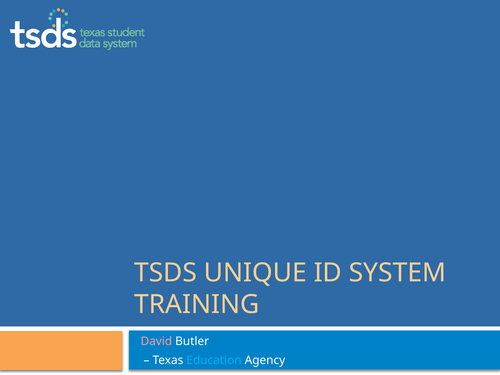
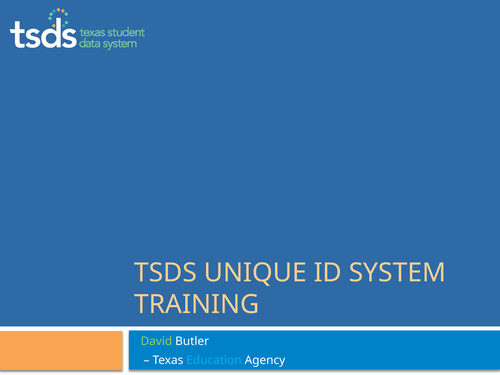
David colour: pink -> light green (156, 341)
